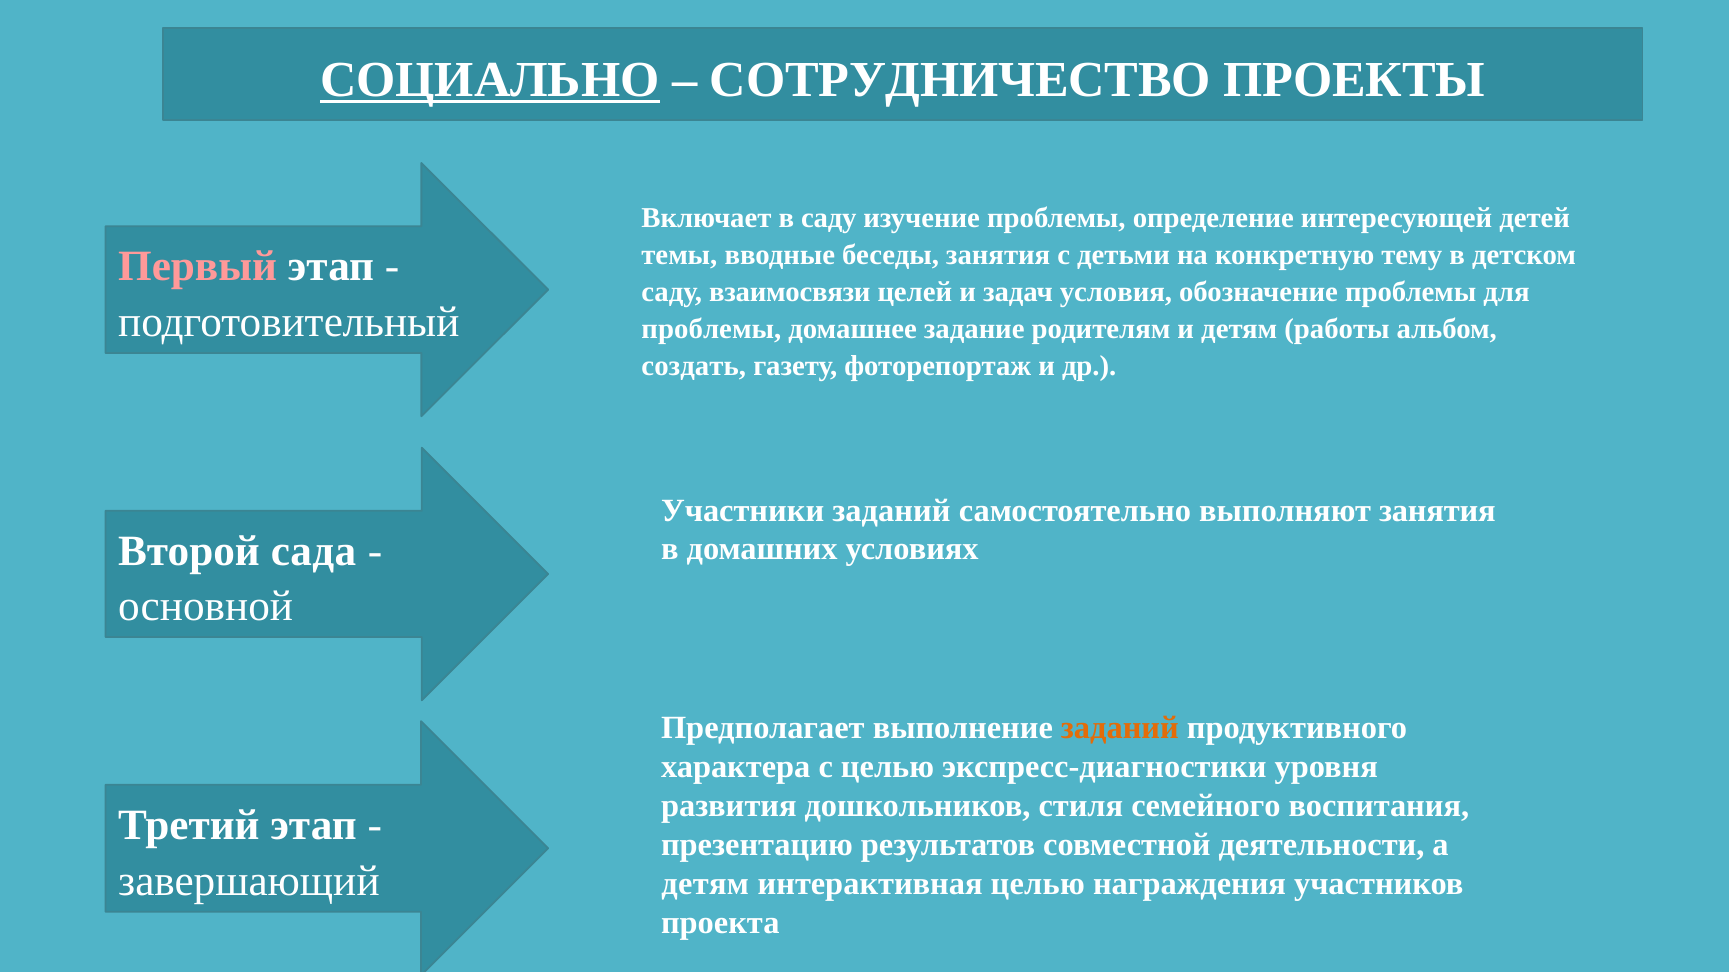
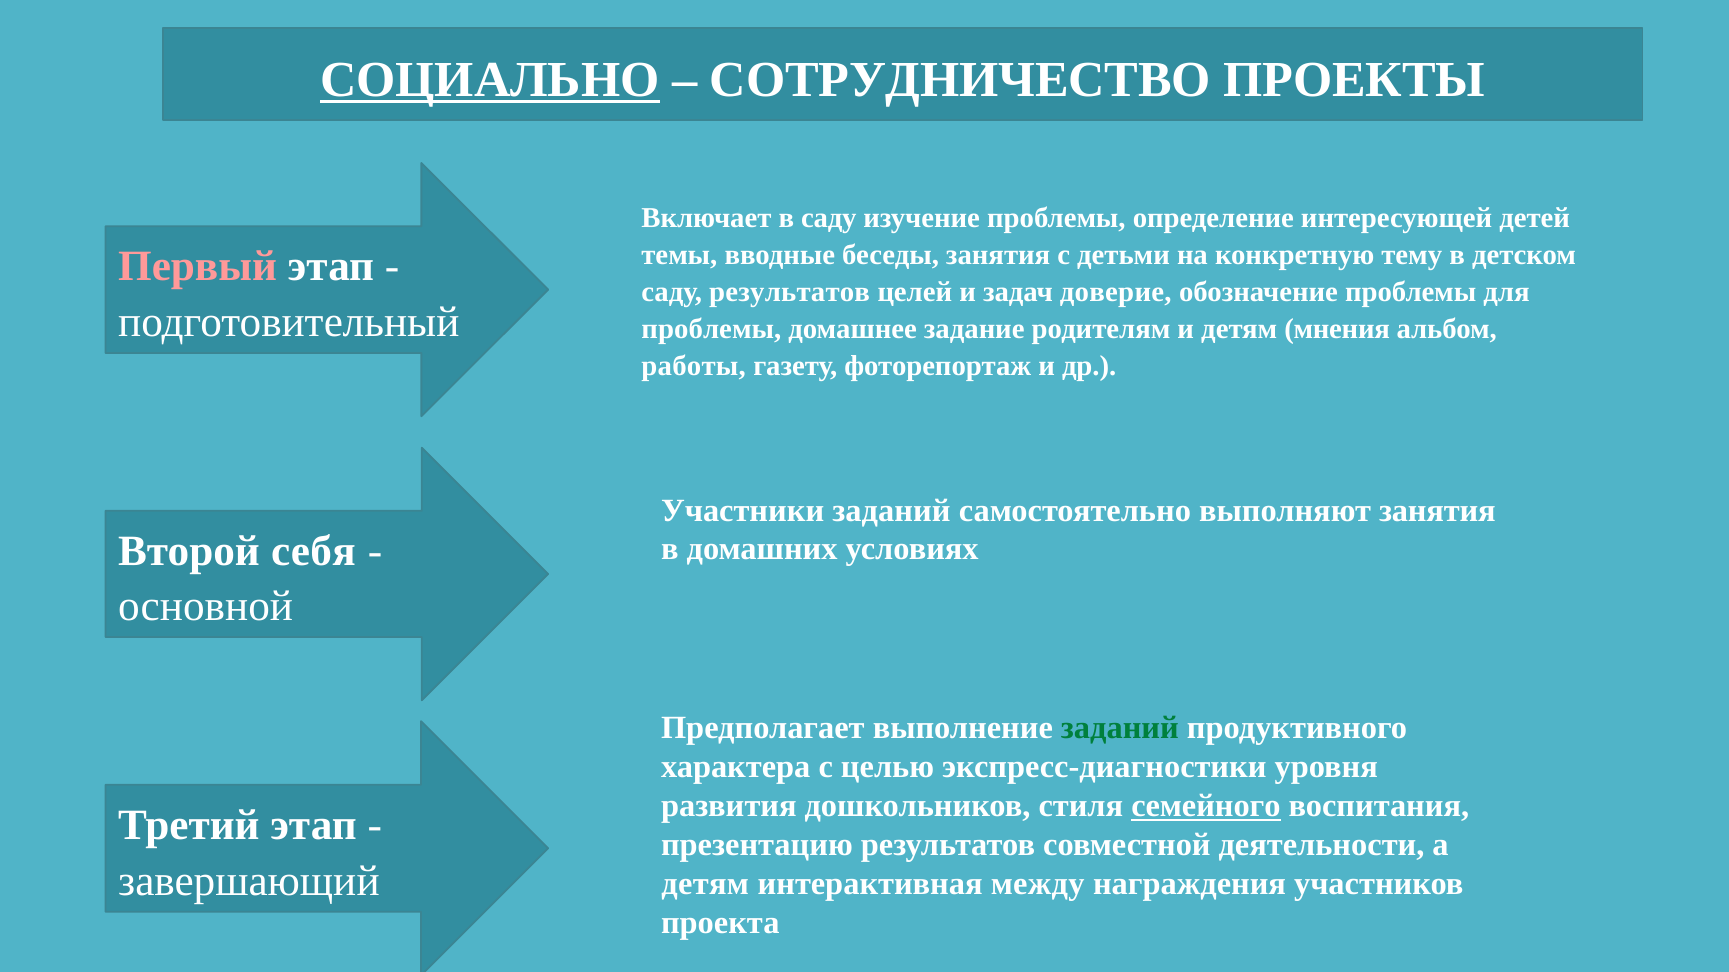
саду взаимосвязи: взаимосвязи -> результатов (790, 292)
условия: условия -> доверие (1116, 292)
работы: работы -> мнения (1337, 329)
создать: создать -> работы (694, 366)
сада: сада -> себя (314, 551)
заданий colour: orange -> green (1120, 729)
семейного underline: none -> present (1206, 806)
интерактивная целью: целью -> между (1038, 884)
